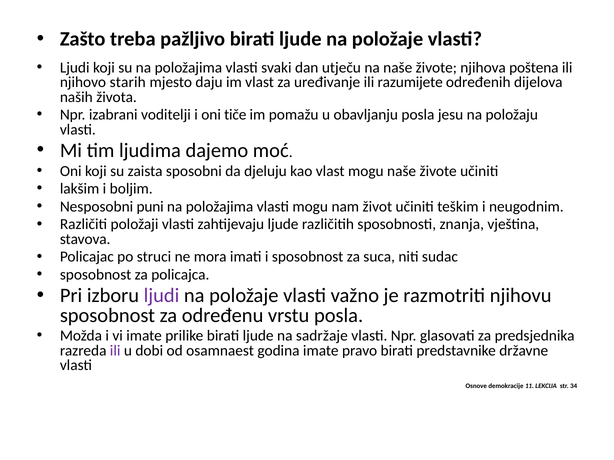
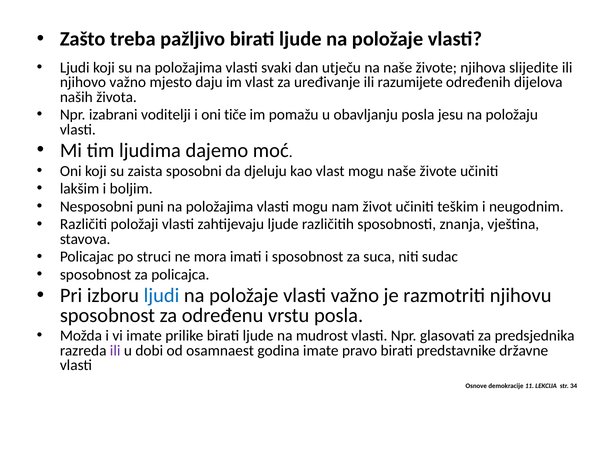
poštena: poštena -> slijedite (534, 68)
njihovo starih: starih -> važno (128, 82)
ljudi colour: purple -> blue (162, 296)
sadržaje: sadržaje -> mudrost (322, 336)
